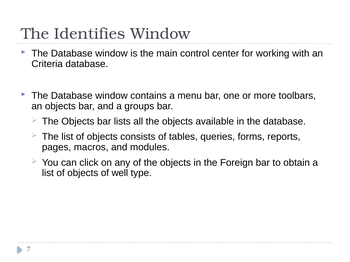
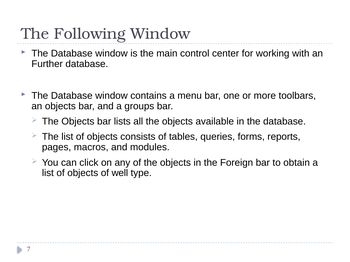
Identifies: Identifies -> Following (90, 34)
Criteria: Criteria -> Further (47, 64)
